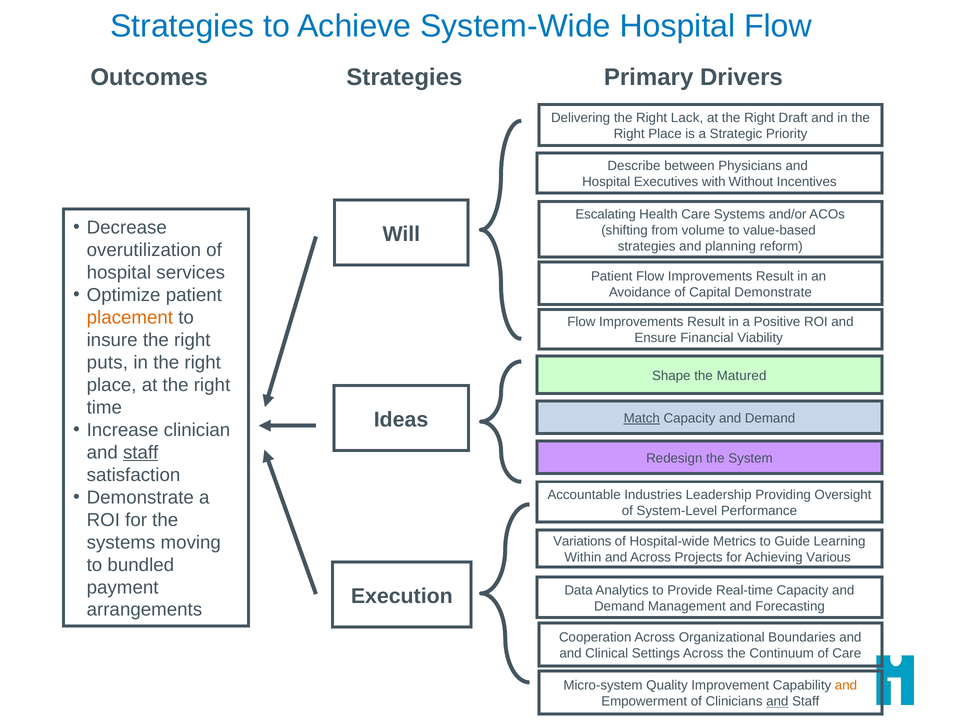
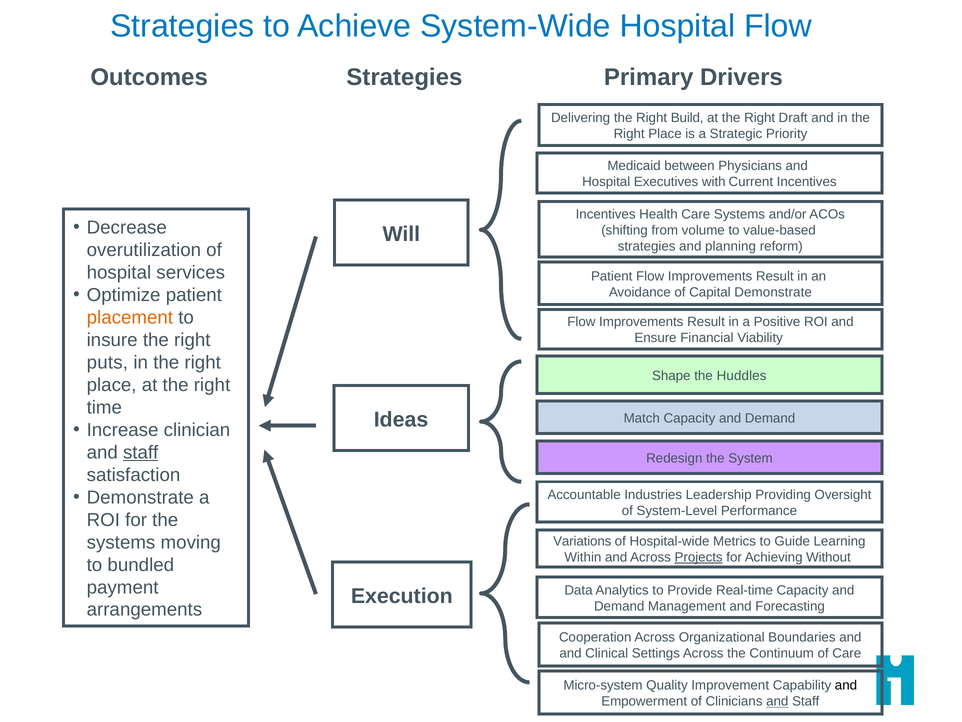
Lack: Lack -> Build (687, 118)
Describe: Describe -> Medicaid (634, 166)
Without: Without -> Current (751, 182)
Escalating: Escalating -> Incentives (606, 214)
Matured: Matured -> Huddles (742, 376)
Match underline: present -> none (642, 418)
Projects underline: none -> present (699, 557)
Various: Various -> Without (828, 557)
and colour: orange -> black (846, 685)
